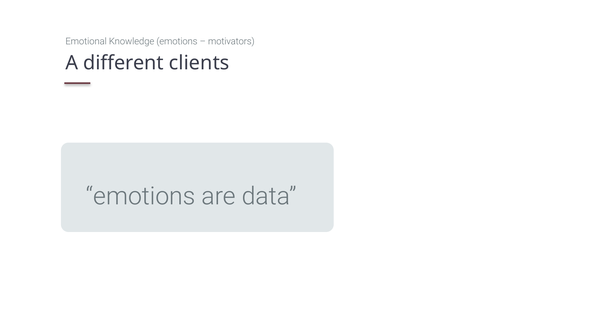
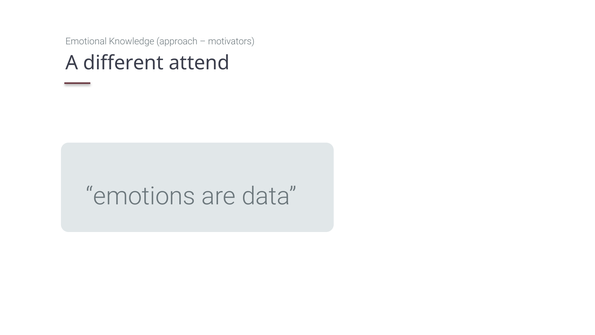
Knowledge emotions: emotions -> approach (177, 41)
clients: clients -> attend (199, 63)
